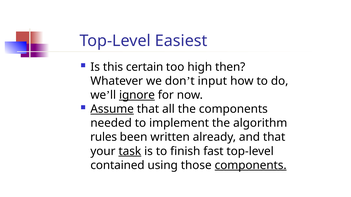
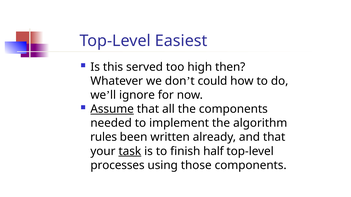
certain: certain -> served (145, 67)
input: input -> could (212, 81)
ignore underline: present -> none (137, 95)
fast: fast -> half (213, 151)
contained: contained -> processes (117, 166)
components underline: present -> none (251, 166)
